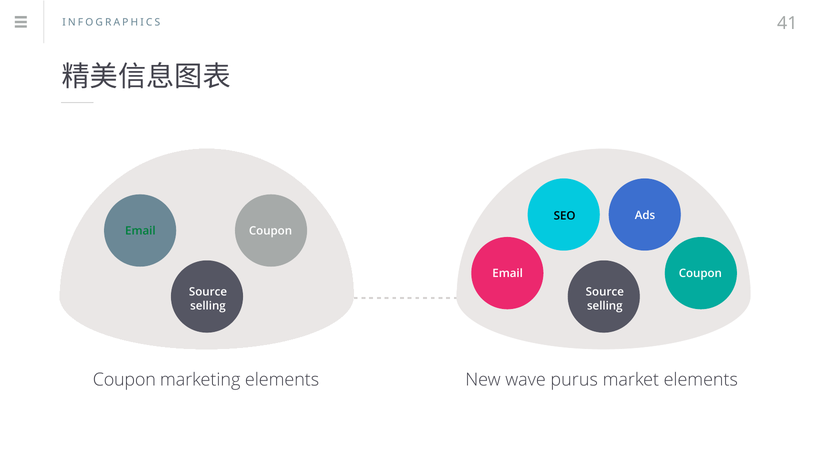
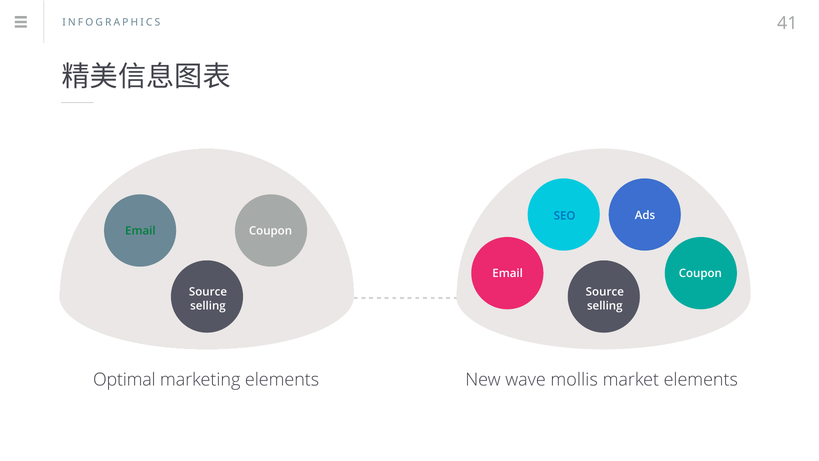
SEO colour: black -> blue (565, 216)
Coupon: Coupon -> Optimal (124, 380)
purus: purus -> mollis (574, 380)
